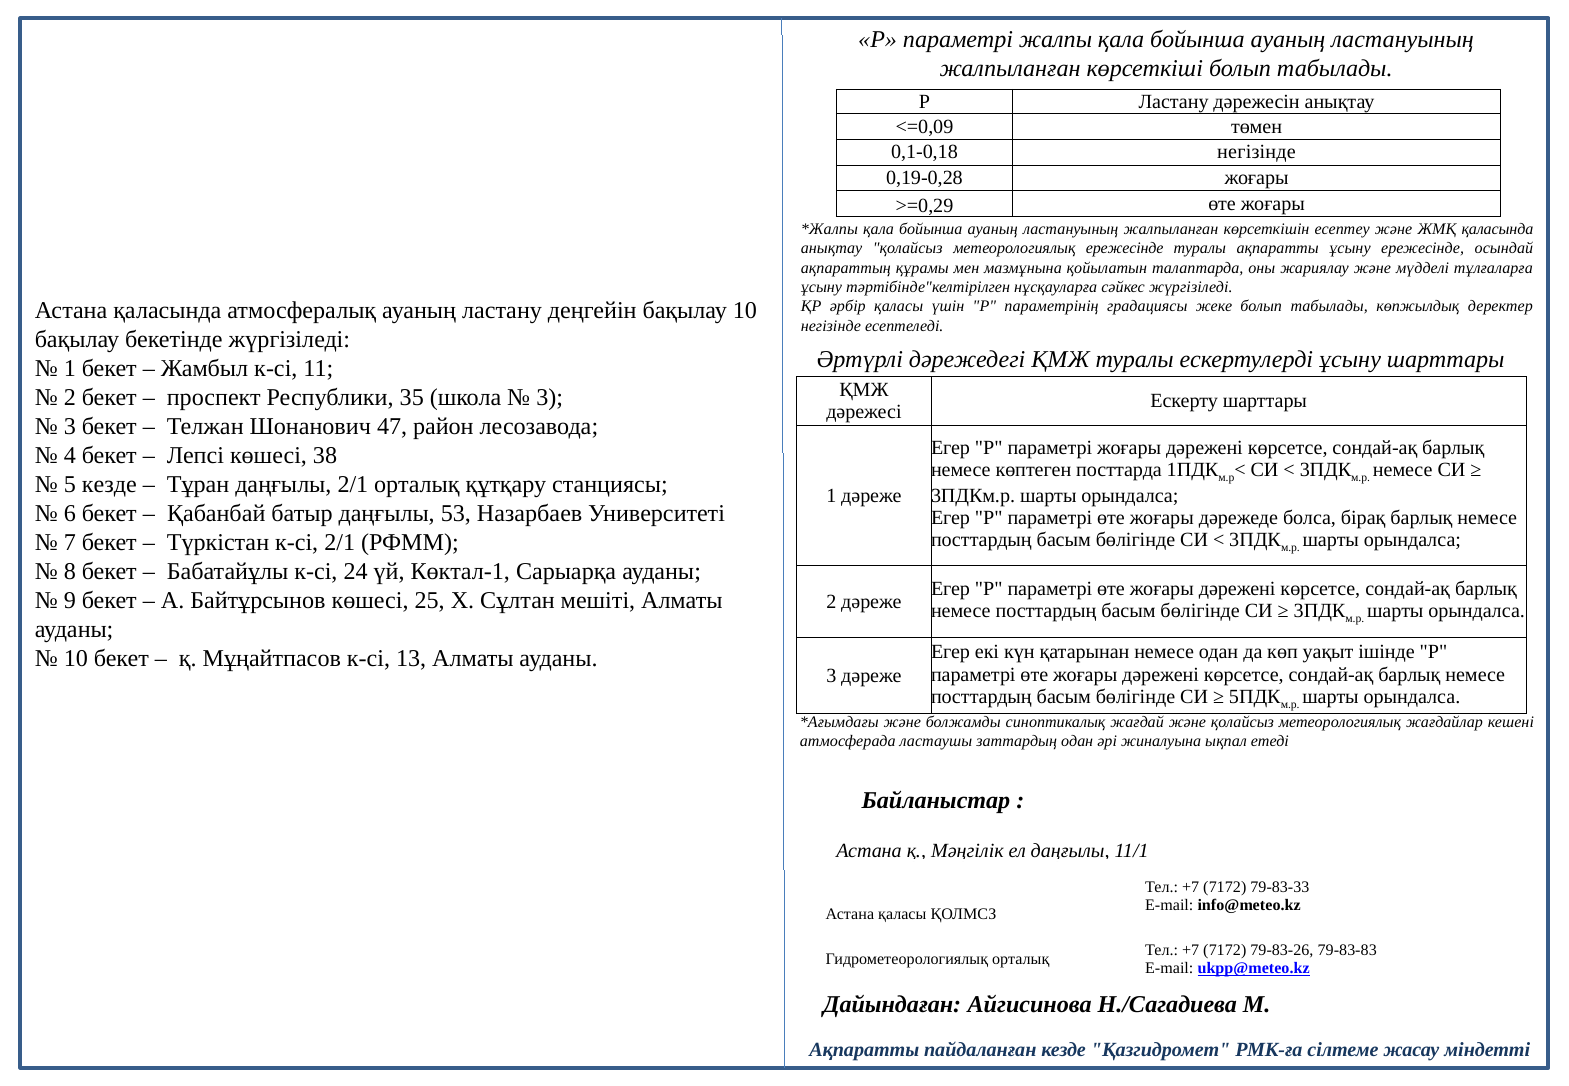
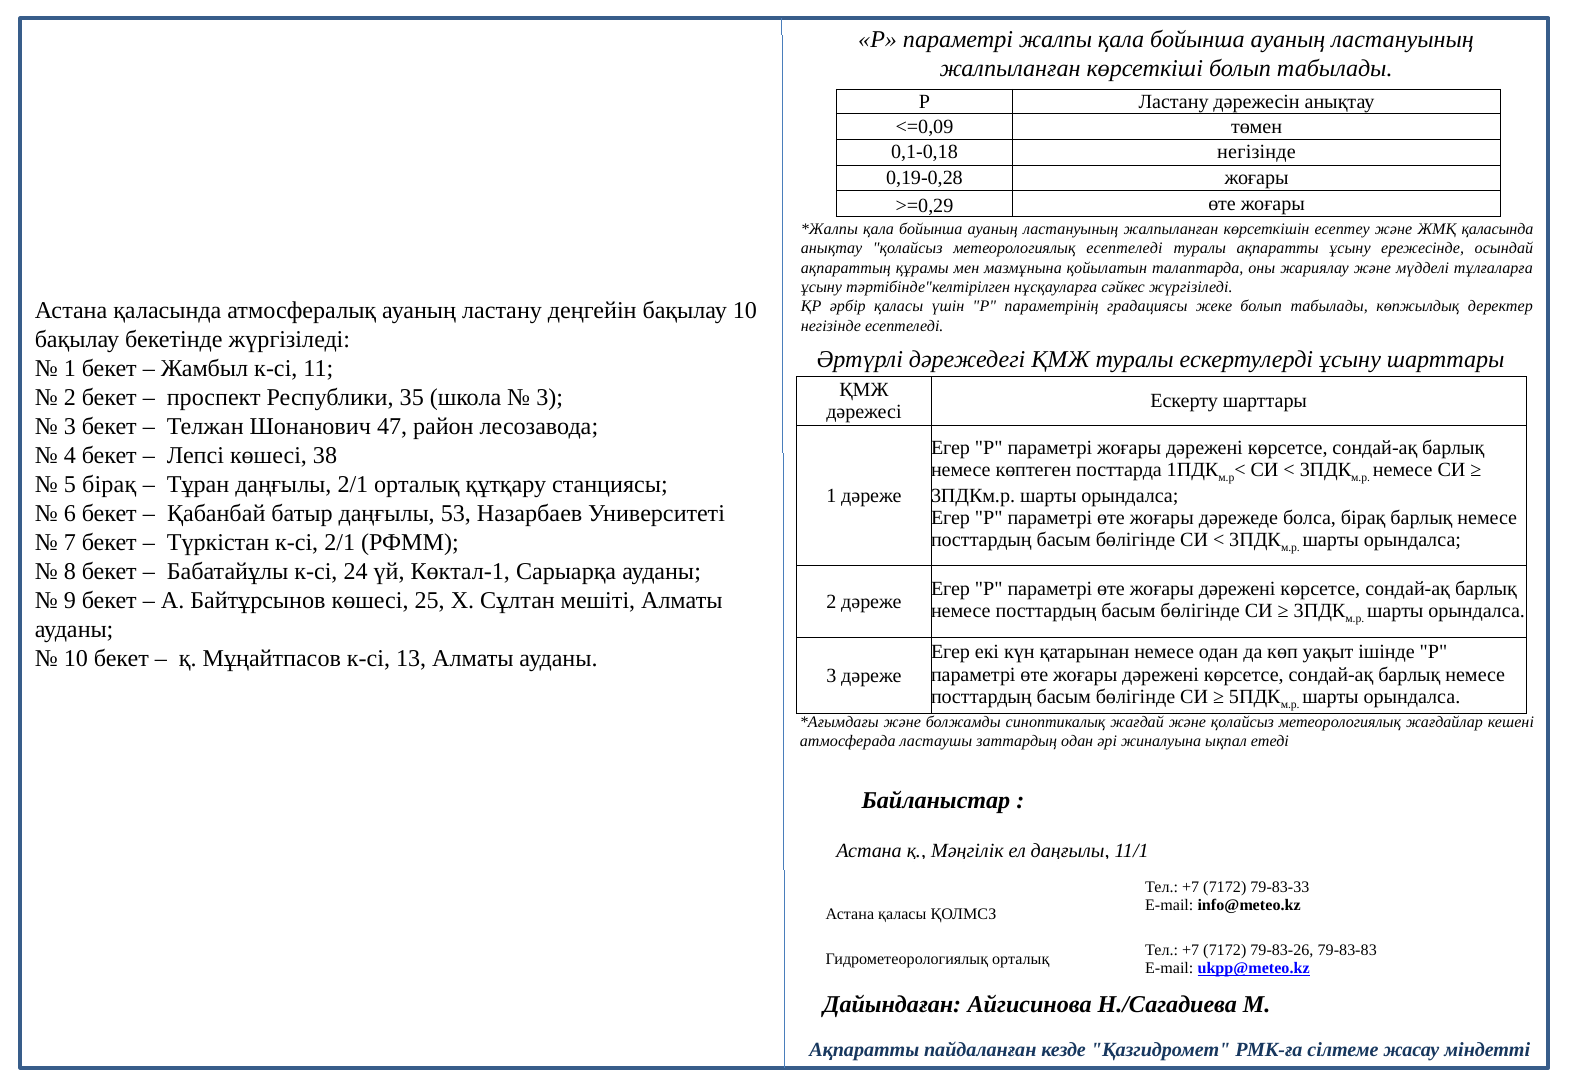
метеорологиялық ережесінде: ережесінде -> есептеледі (1125, 249)
5 кезде: кезде -> бірақ (109, 485)
